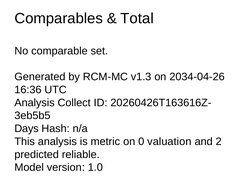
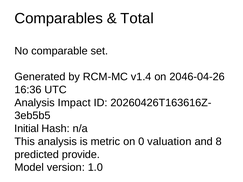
v1.3: v1.3 -> v1.4 (141, 77)
2034-04-26: 2034-04-26 -> 2046-04-26 (197, 77)
Collect: Collect -> Impact (74, 103)
Days: Days -> Initial (27, 129)
2: 2 -> 8 (219, 142)
reliable: reliable -> provide (81, 155)
